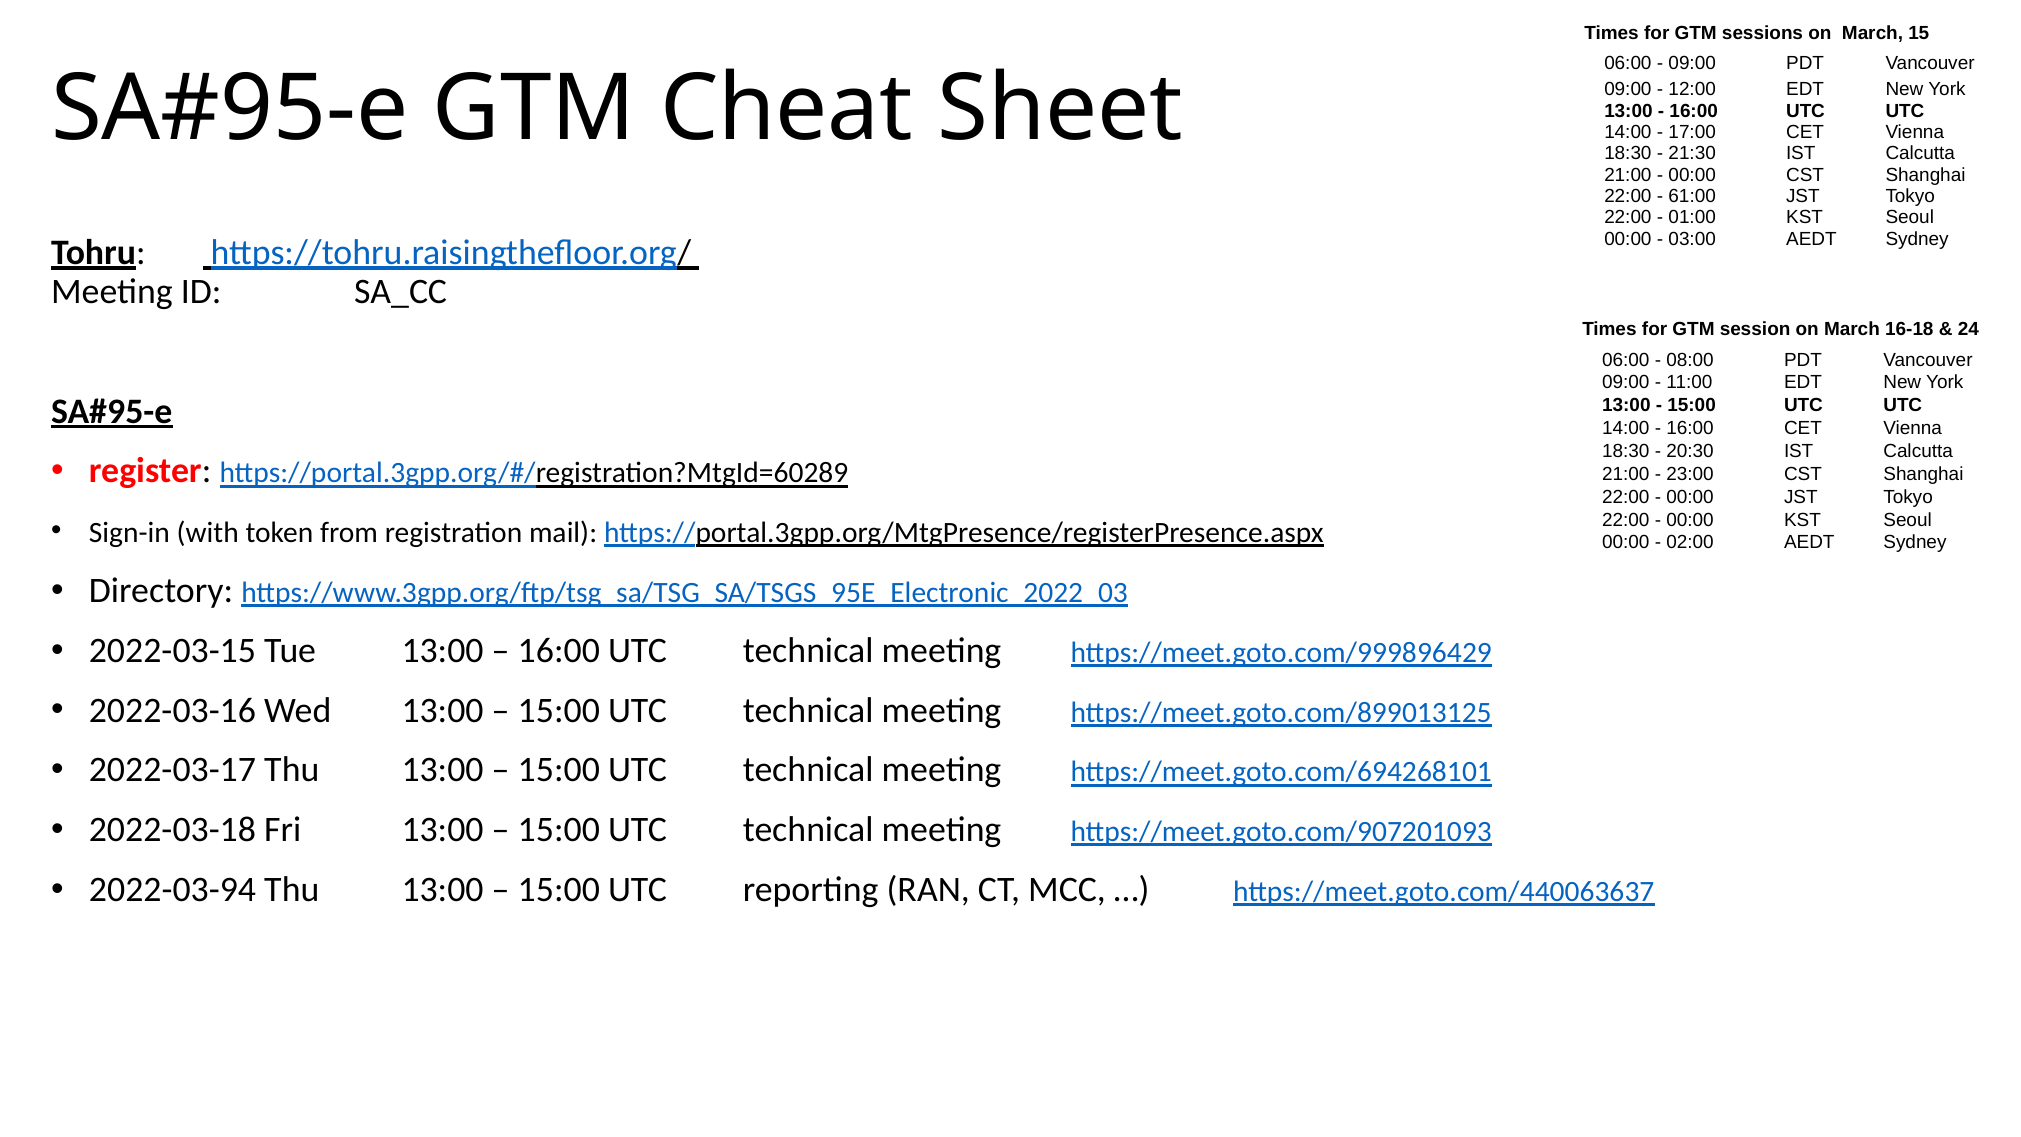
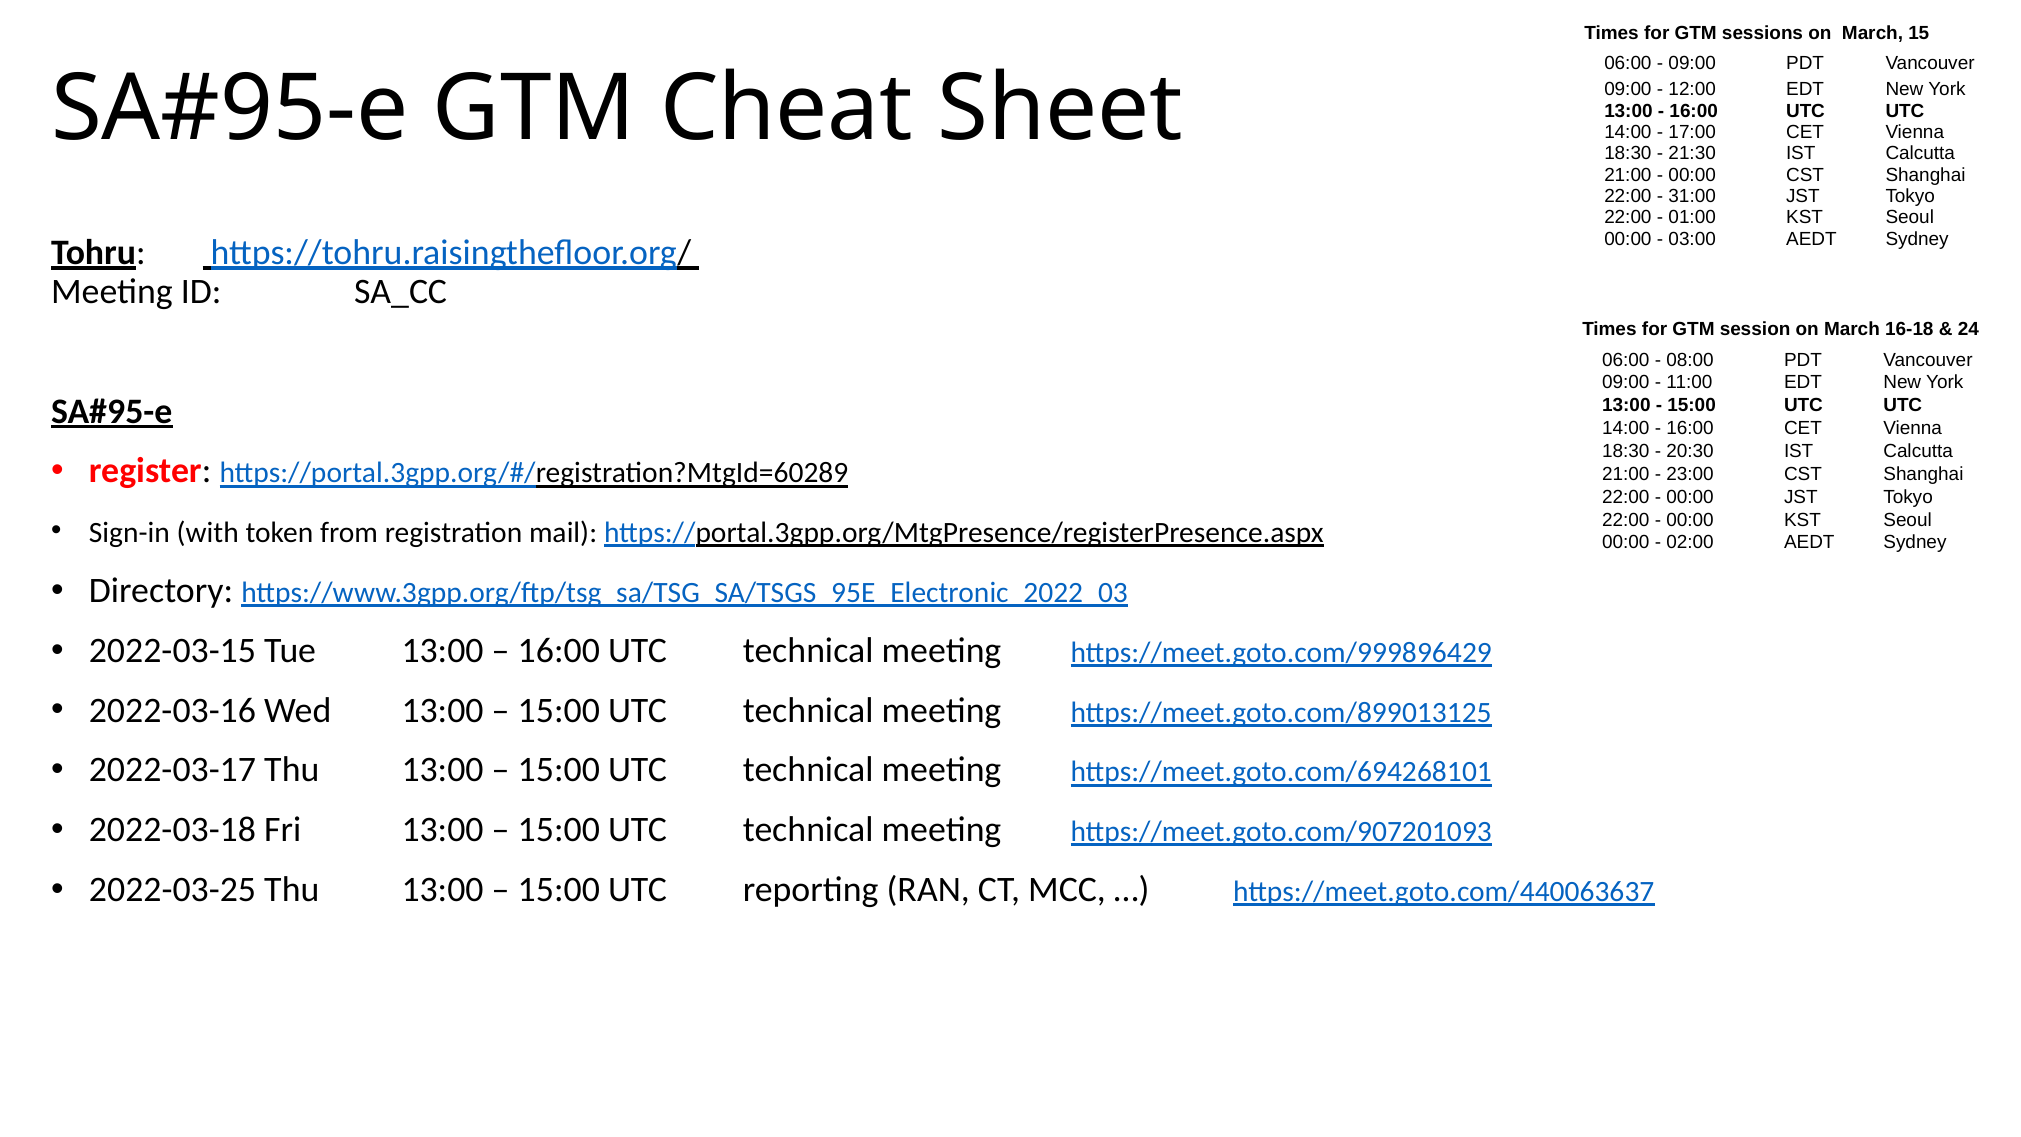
61:00: 61:00 -> 31:00 (1692, 196)
2022-03-94: 2022-03-94 -> 2022-03-25 (172, 890)
